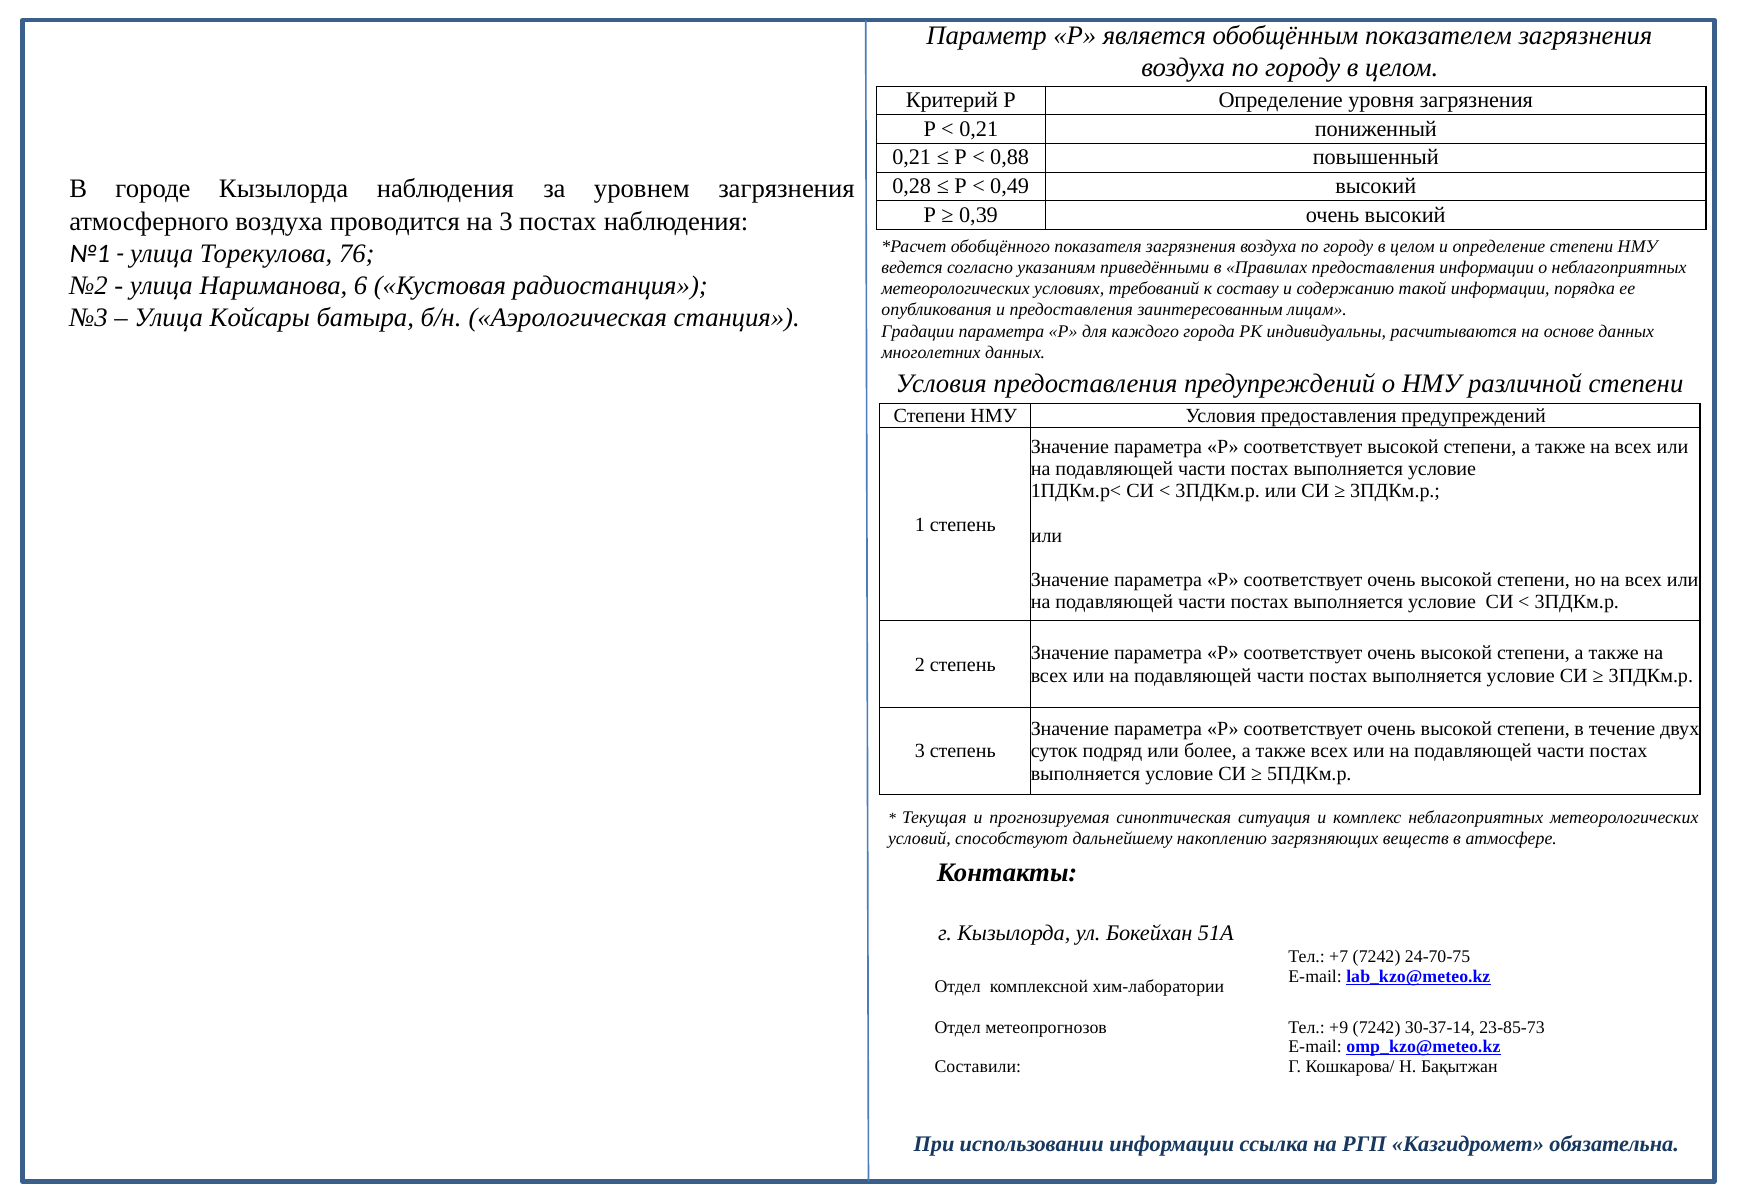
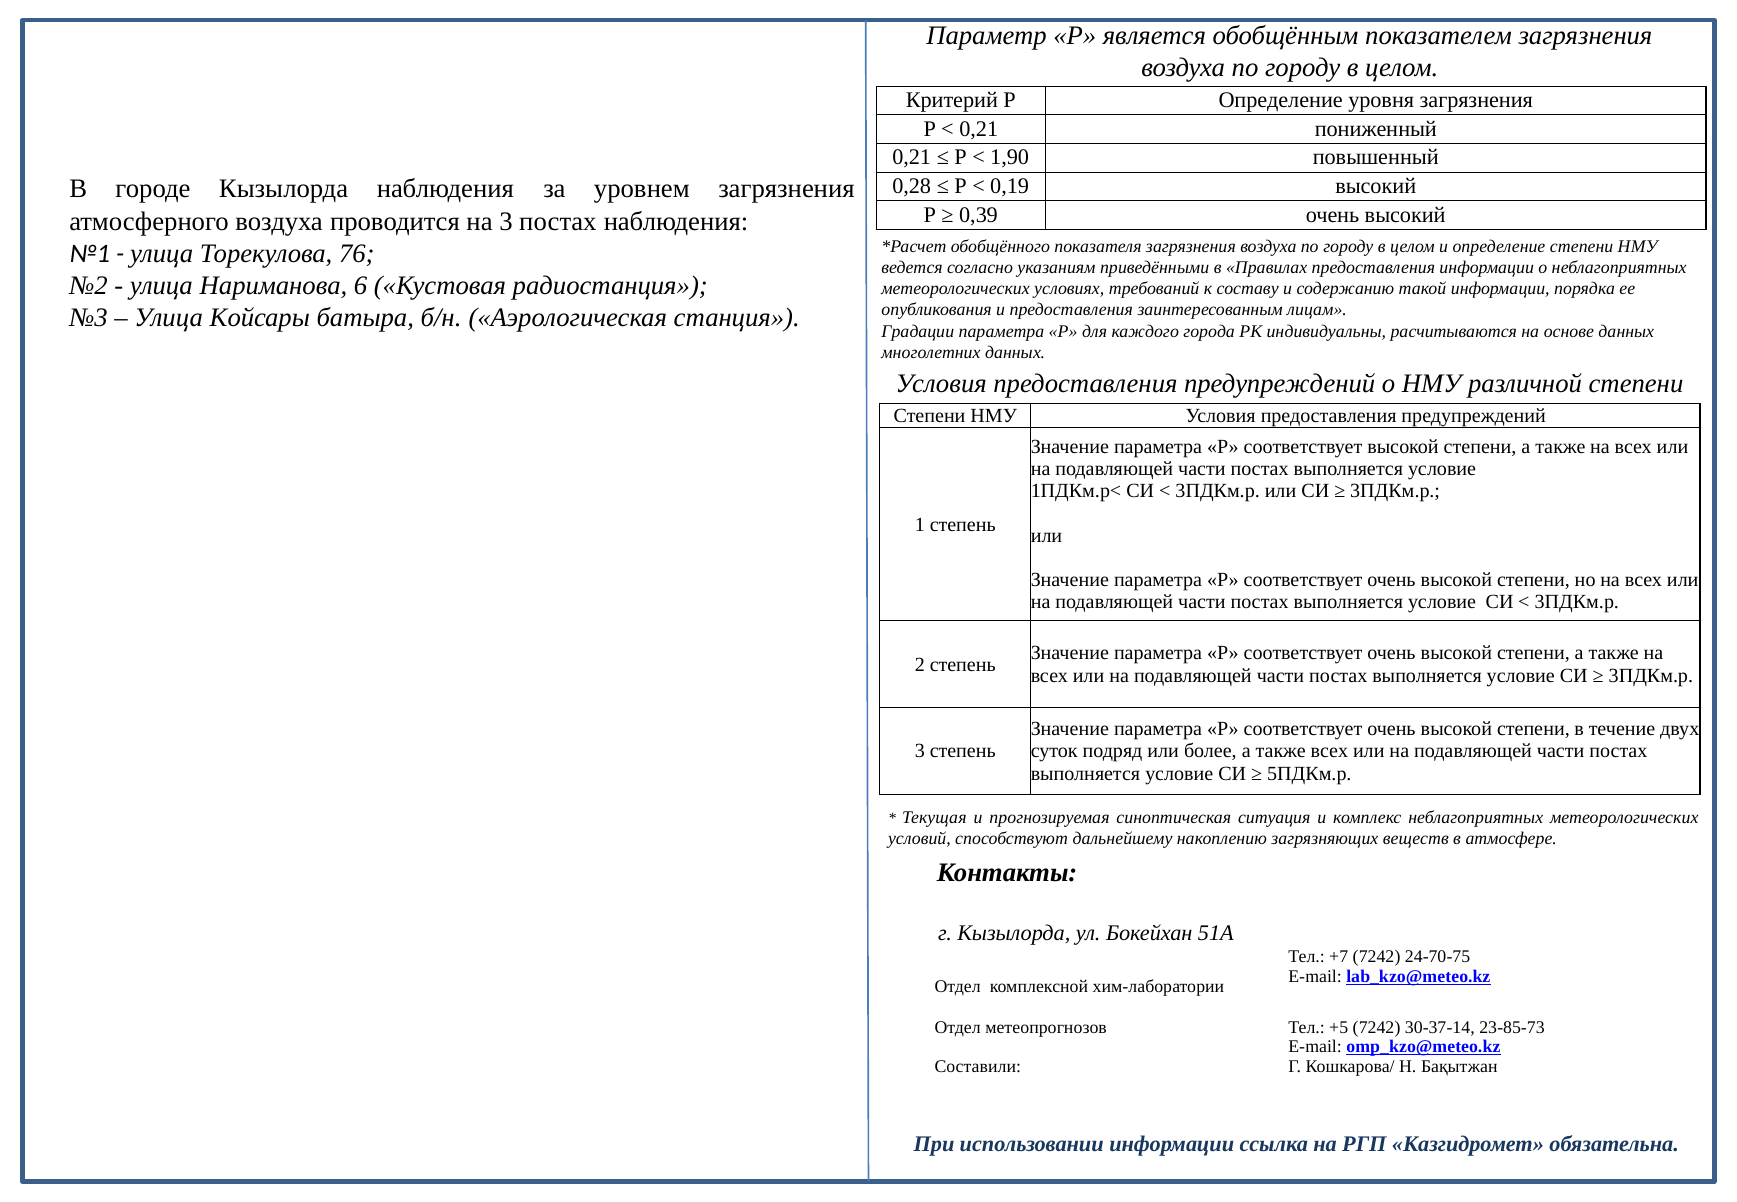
0,88: 0,88 -> 1,90 (1010, 158)
0,49: 0,49 -> 0,19 (1010, 186)
+9: +9 -> +5 (1339, 1028)
